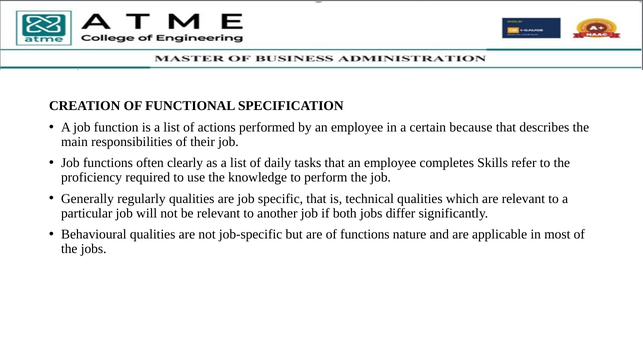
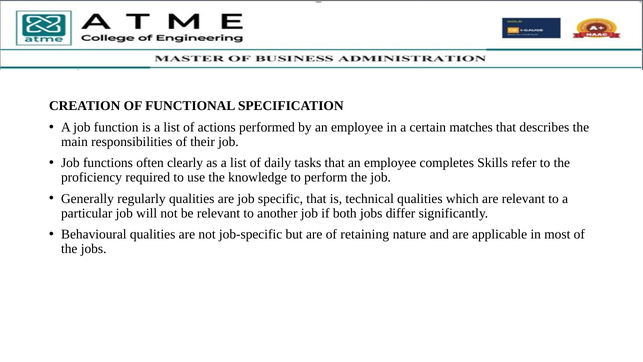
because: because -> matches (471, 127)
of functions: functions -> retaining (365, 234)
